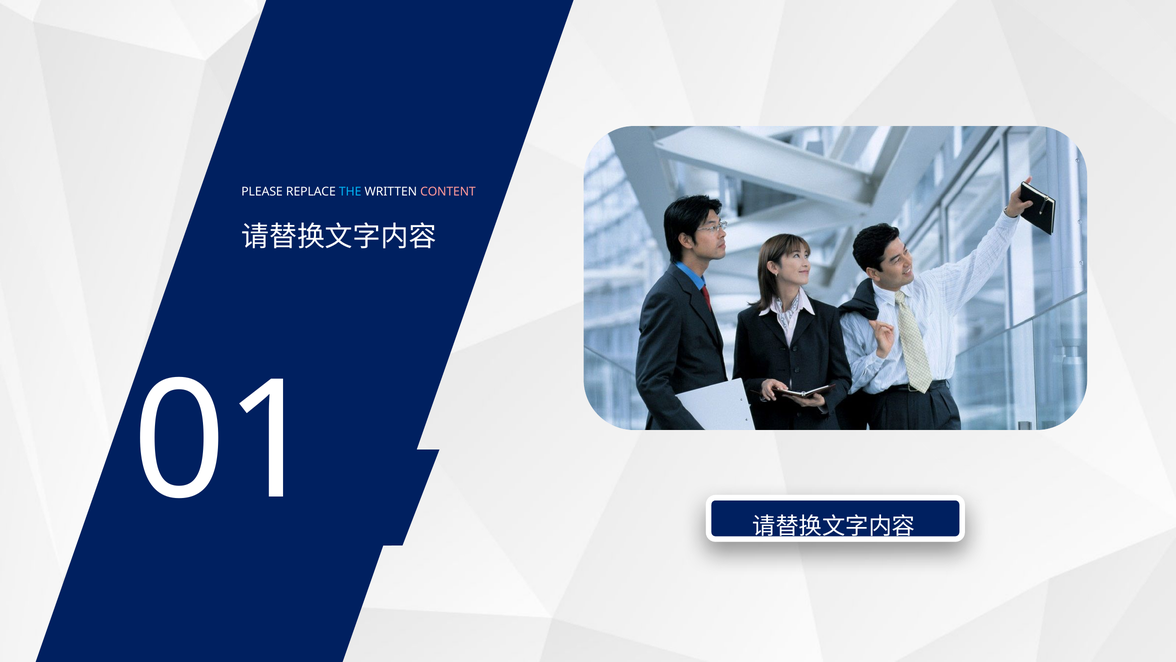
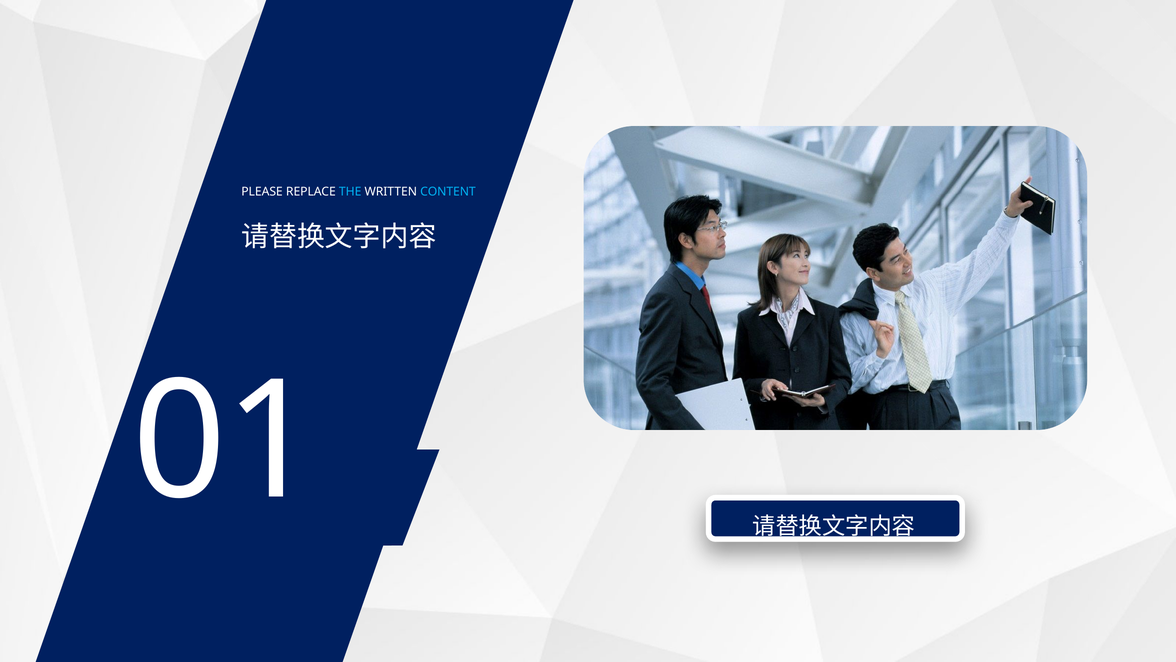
CONTENT colour: pink -> light blue (448, 192)
